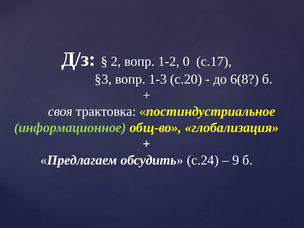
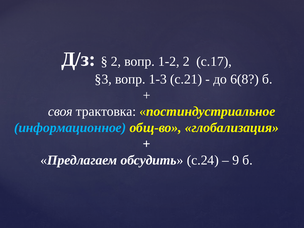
1-2 0: 0 -> 2 (186, 62)
с.20: с.20 -> с.21 (186, 79)
информационное colour: light green -> light blue (70, 128)
